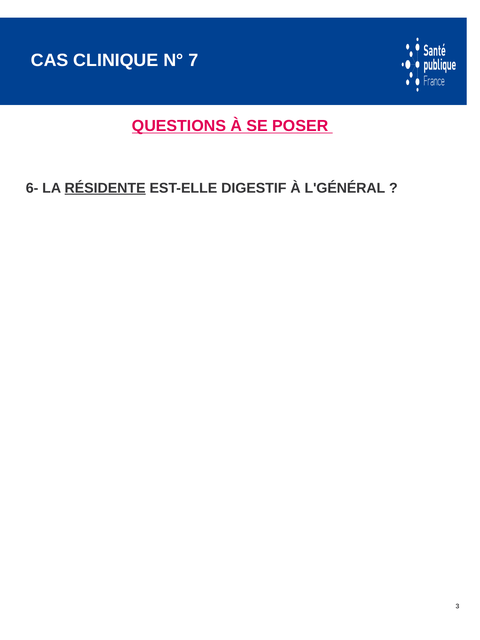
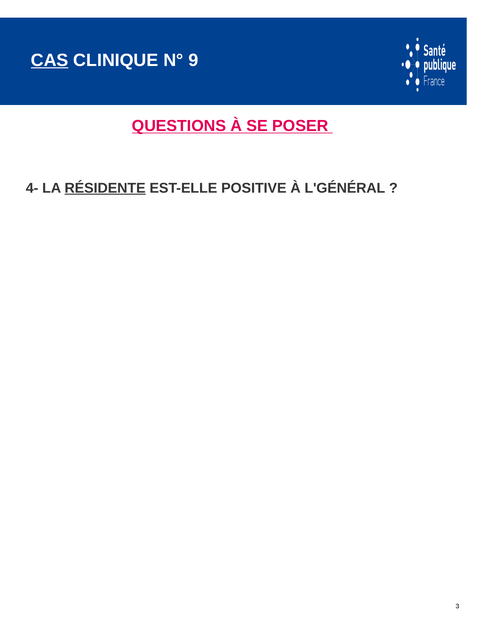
CAS underline: none -> present (50, 60)
7: 7 -> 9 (193, 60)
6-: 6- -> 4- (32, 188)
DIGESTIF: DIGESTIF -> POSITIVE (254, 188)
